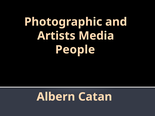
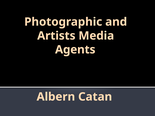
People: People -> Agents (75, 50)
